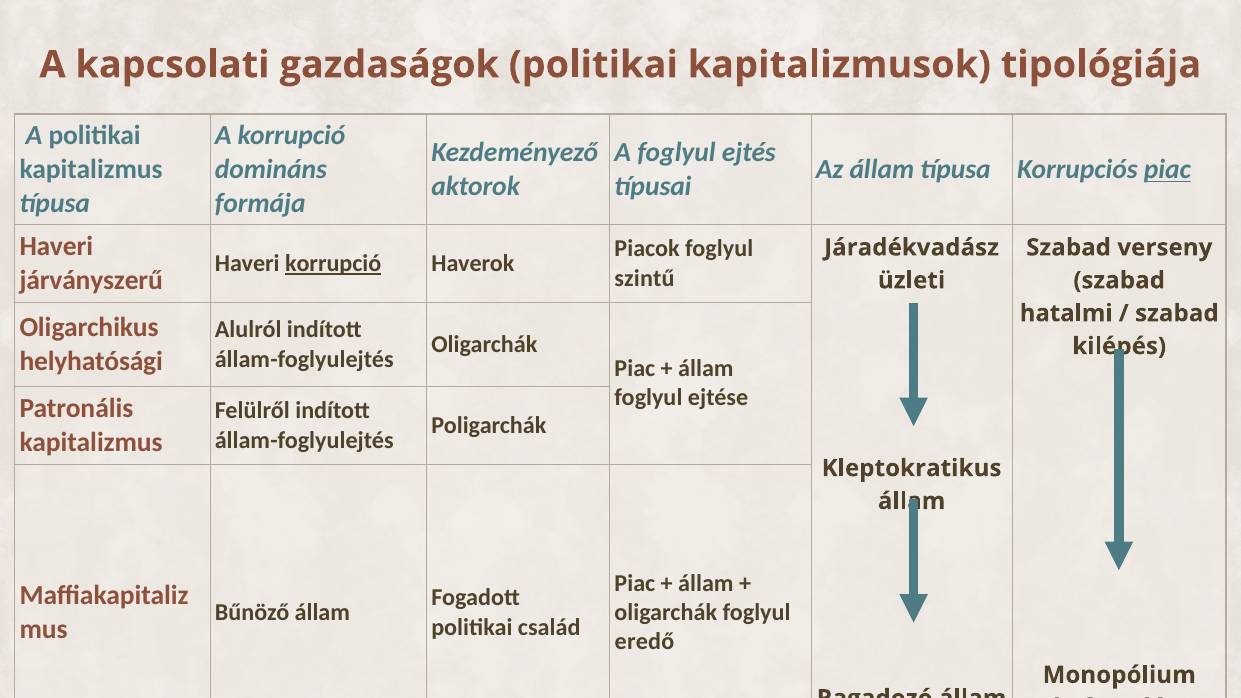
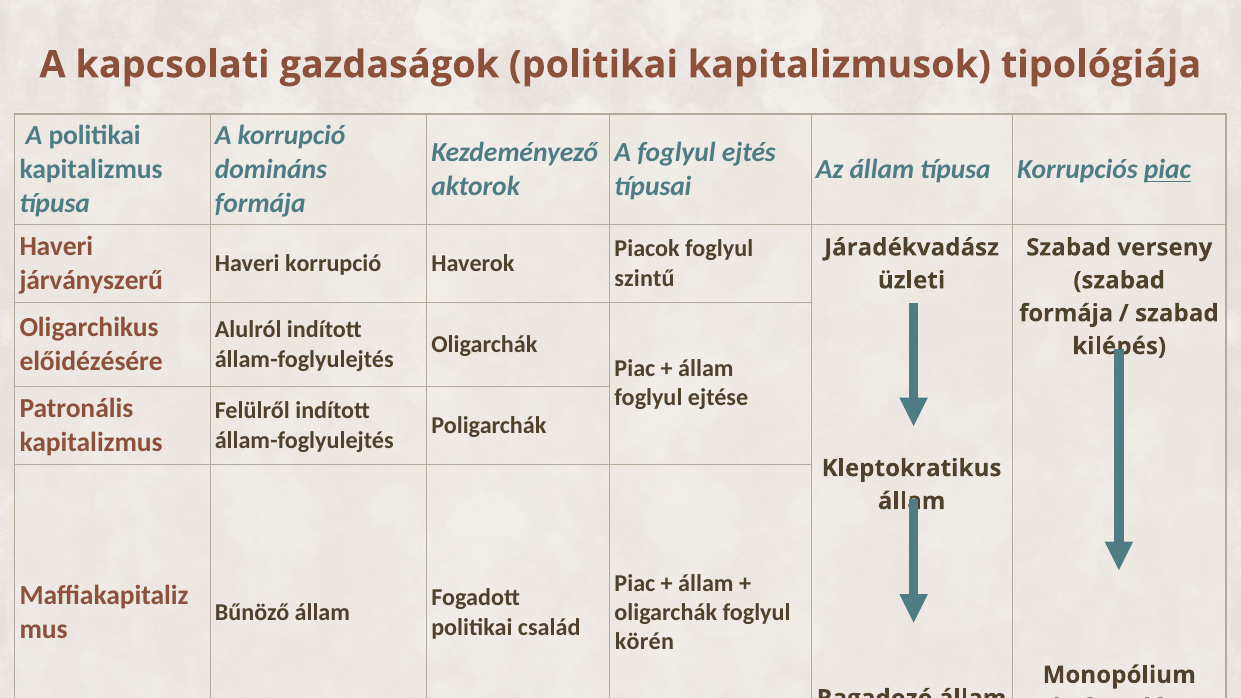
korrupció underline: present -> none (333, 264)
hatalmi: hatalmi -> formája (1066, 313)
helyhatósági: helyhatósági -> előidézésére (91, 362)
eredő: eredő -> körén (644, 642)
